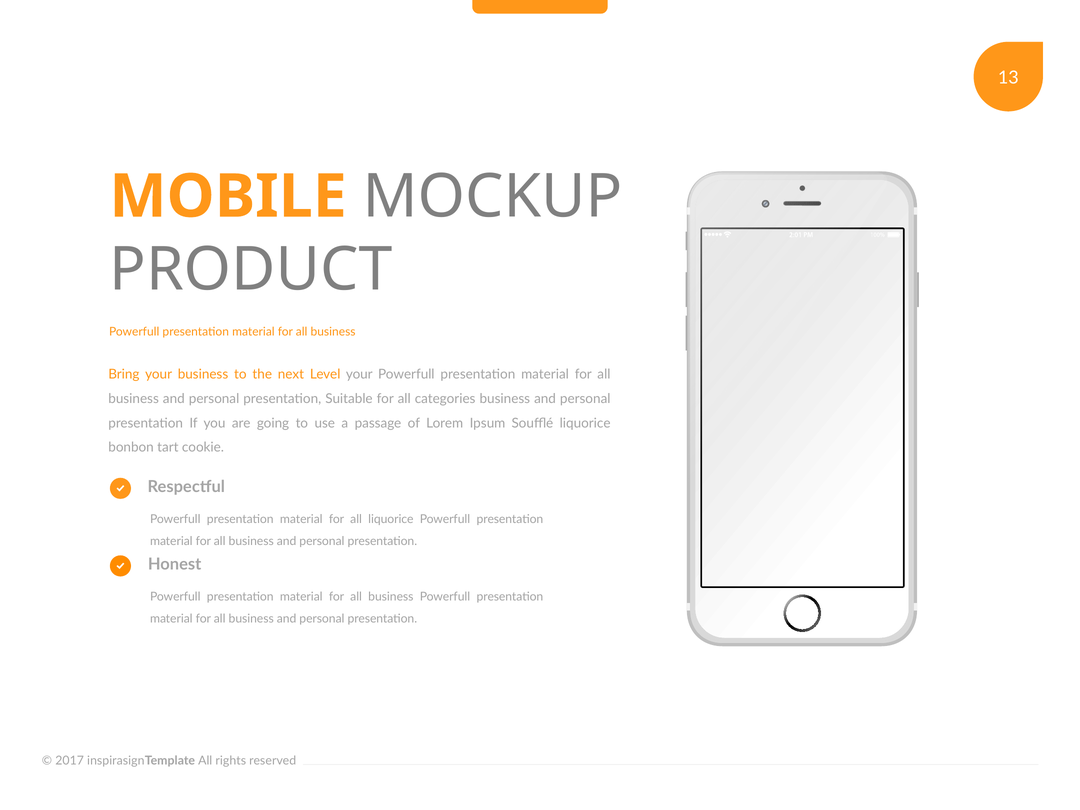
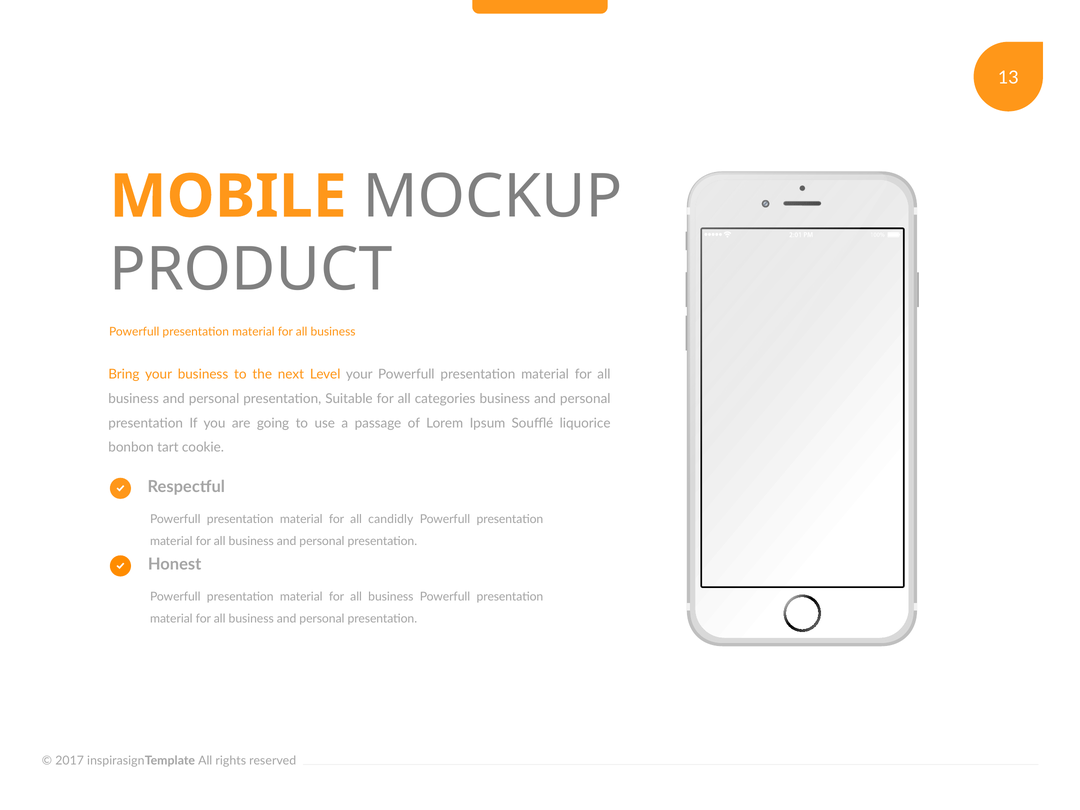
all liquorice: liquorice -> candidly (391, 519)
